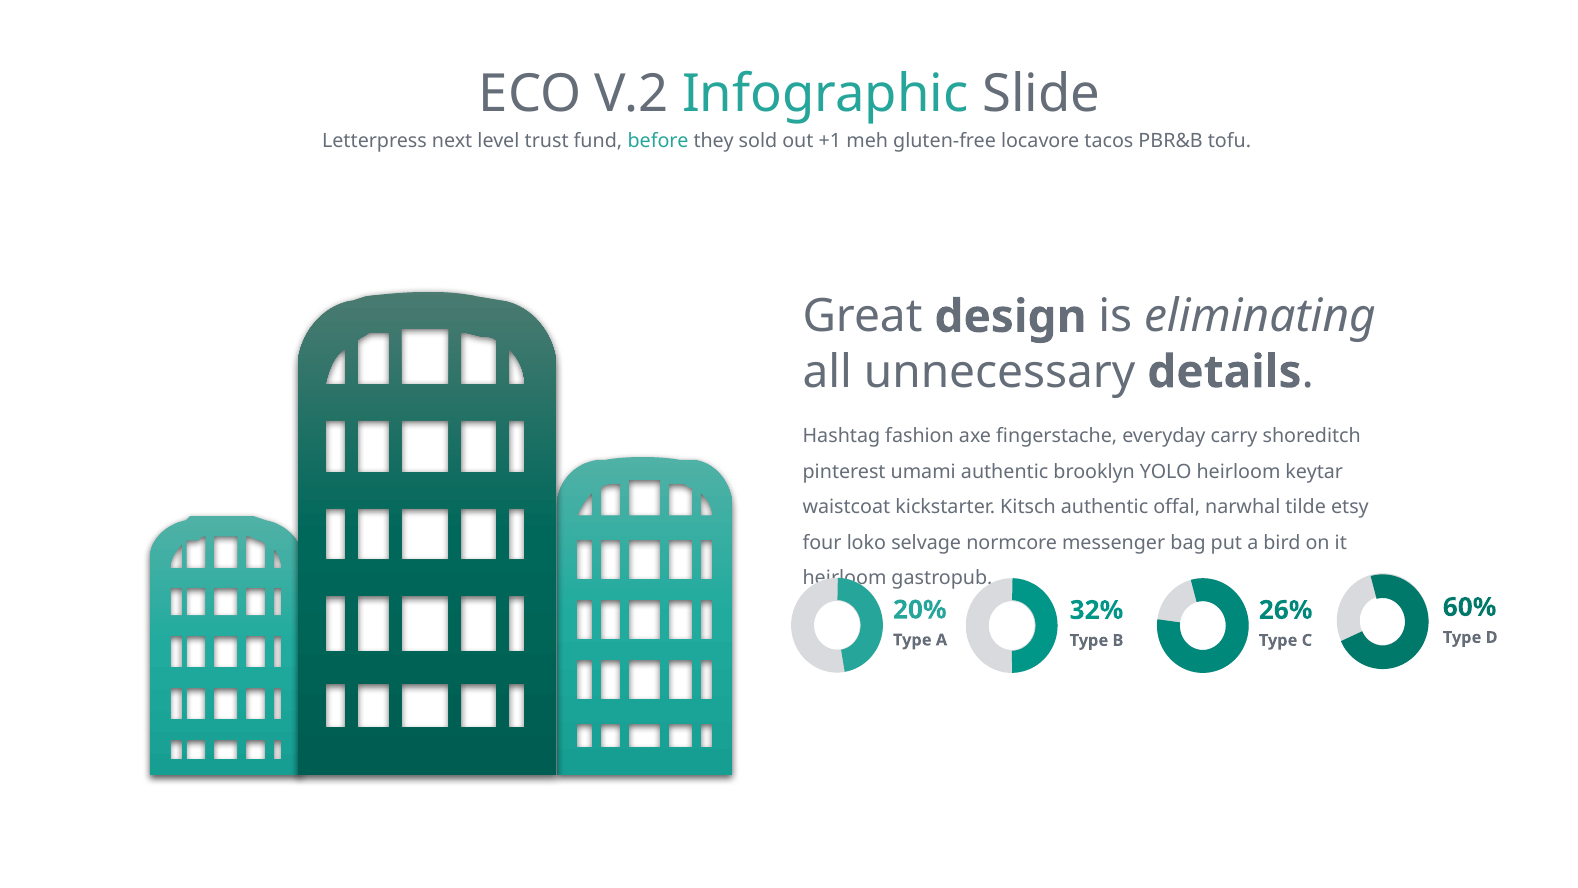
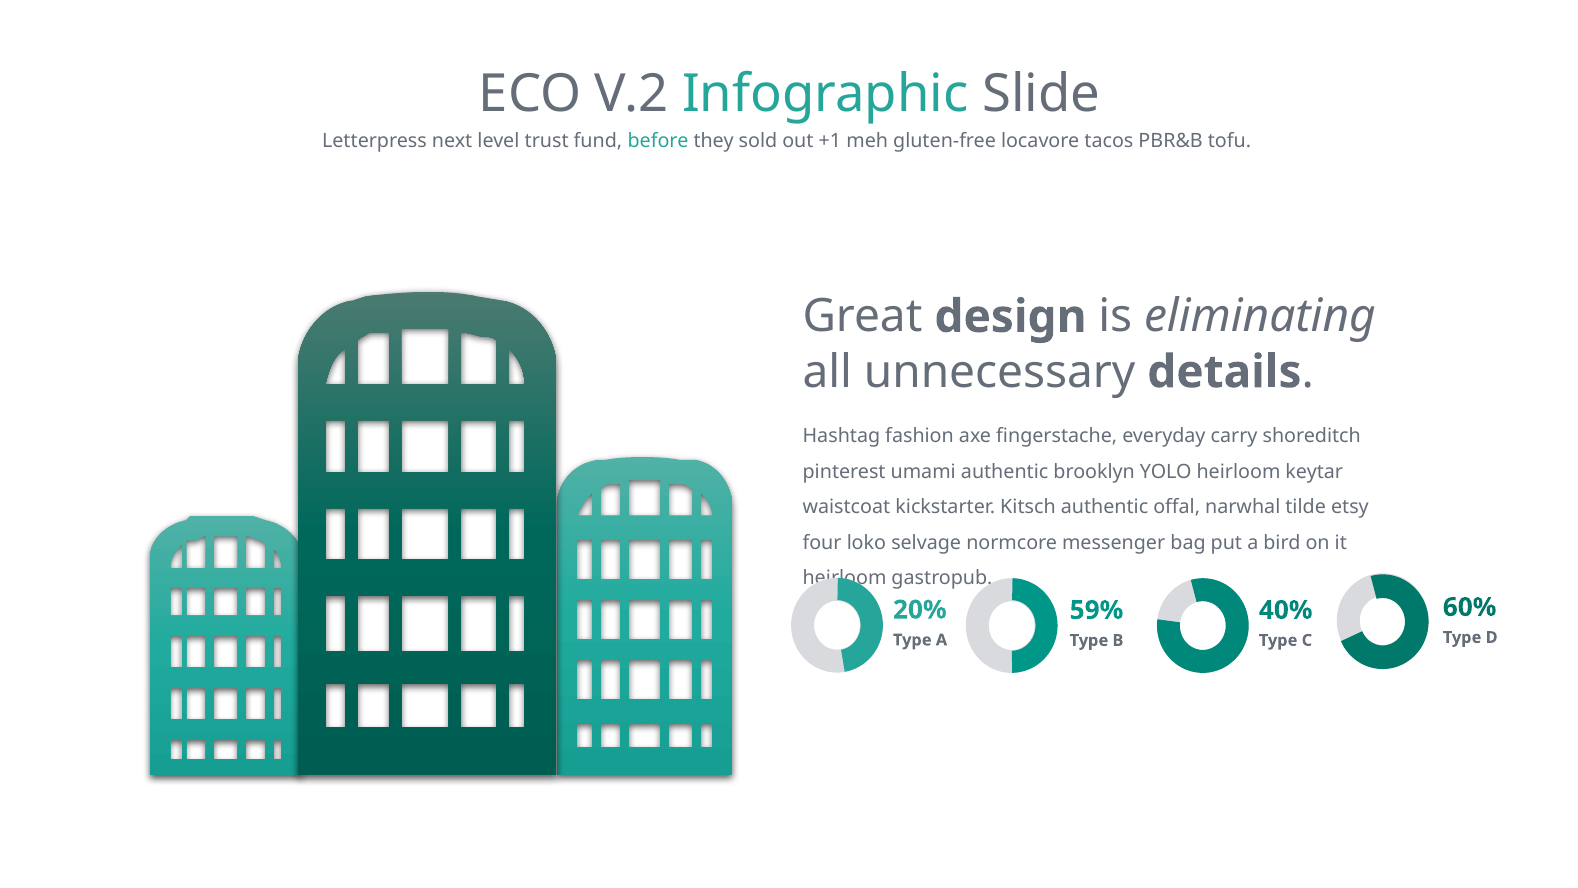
32%: 32% -> 59% (1096, 610)
26%: 26% -> 40% (1286, 610)
